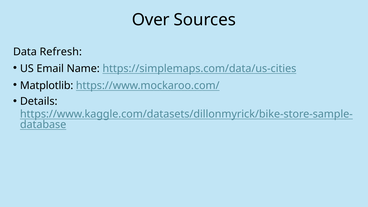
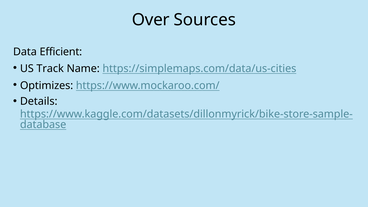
Refresh: Refresh -> Efficient (61, 52)
Email: Email -> Track (50, 69)
Matplotlib: Matplotlib -> Optimizes (47, 86)
